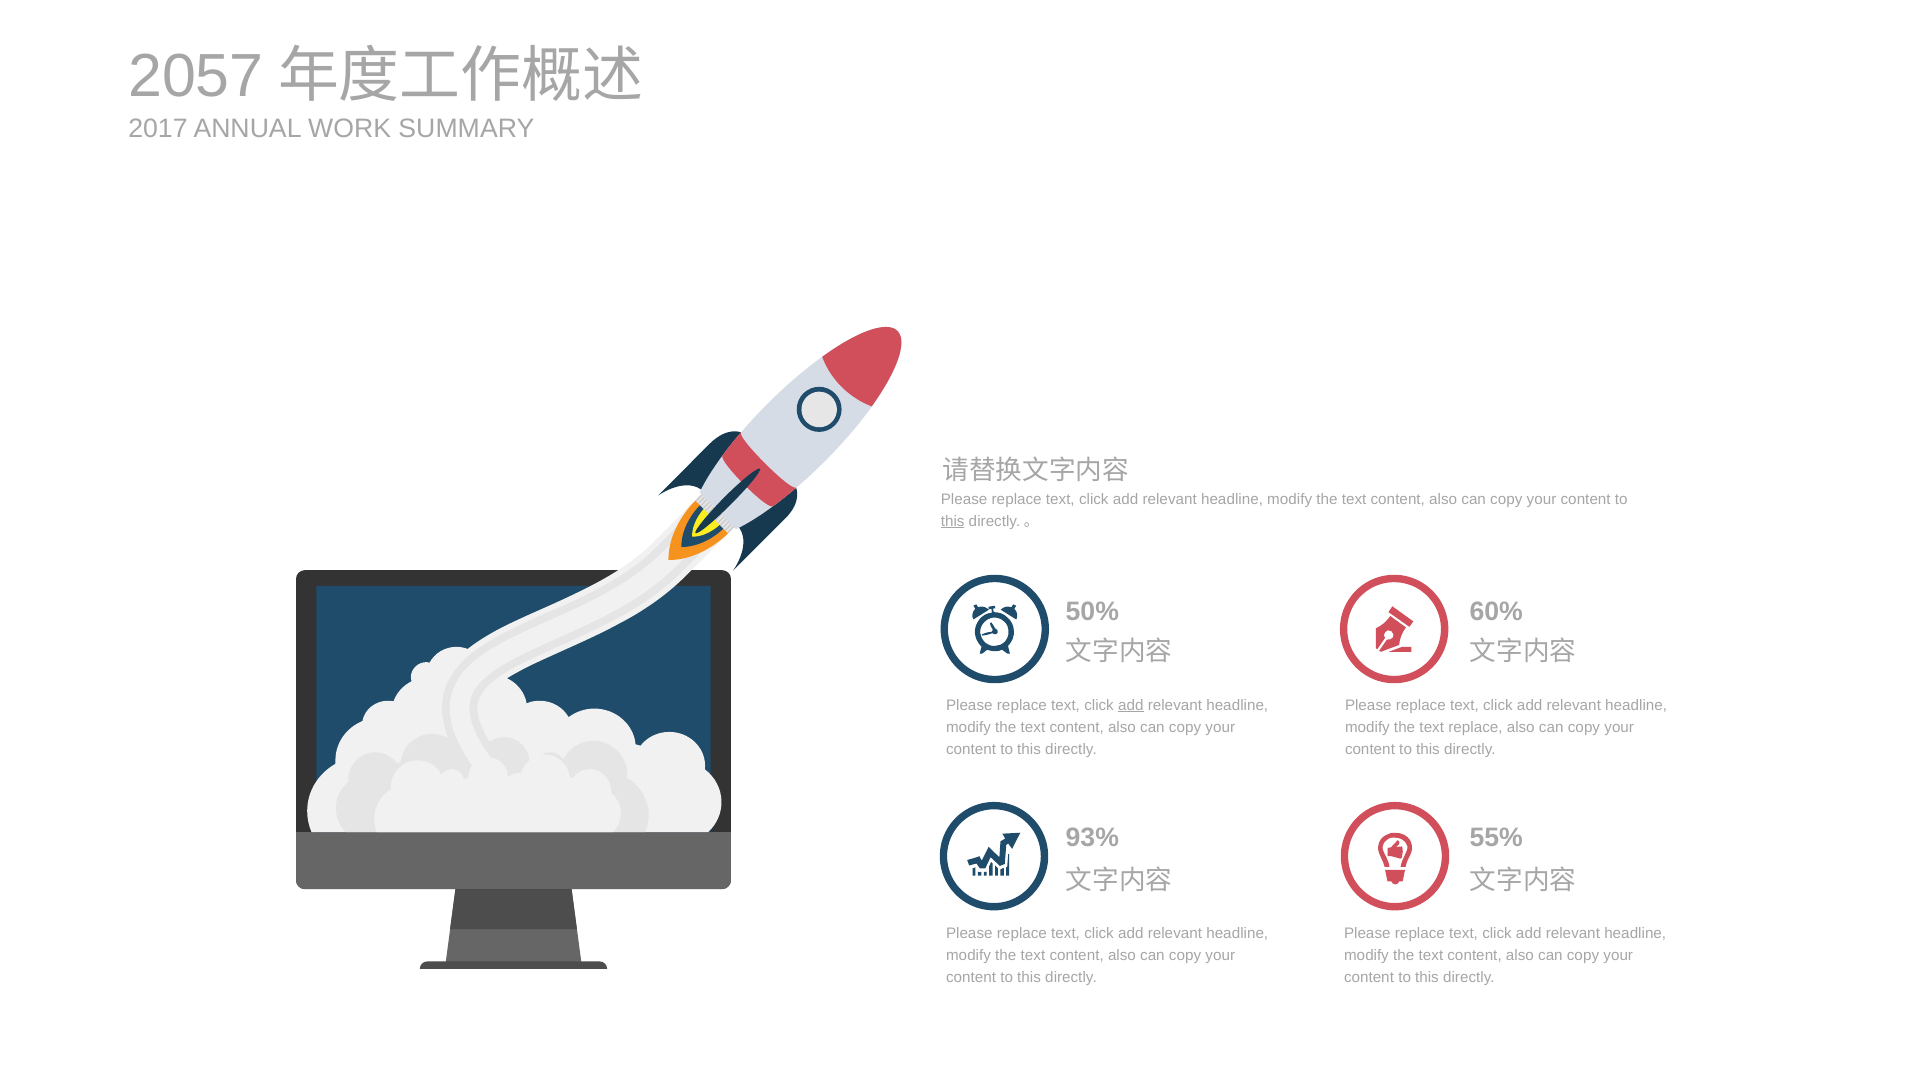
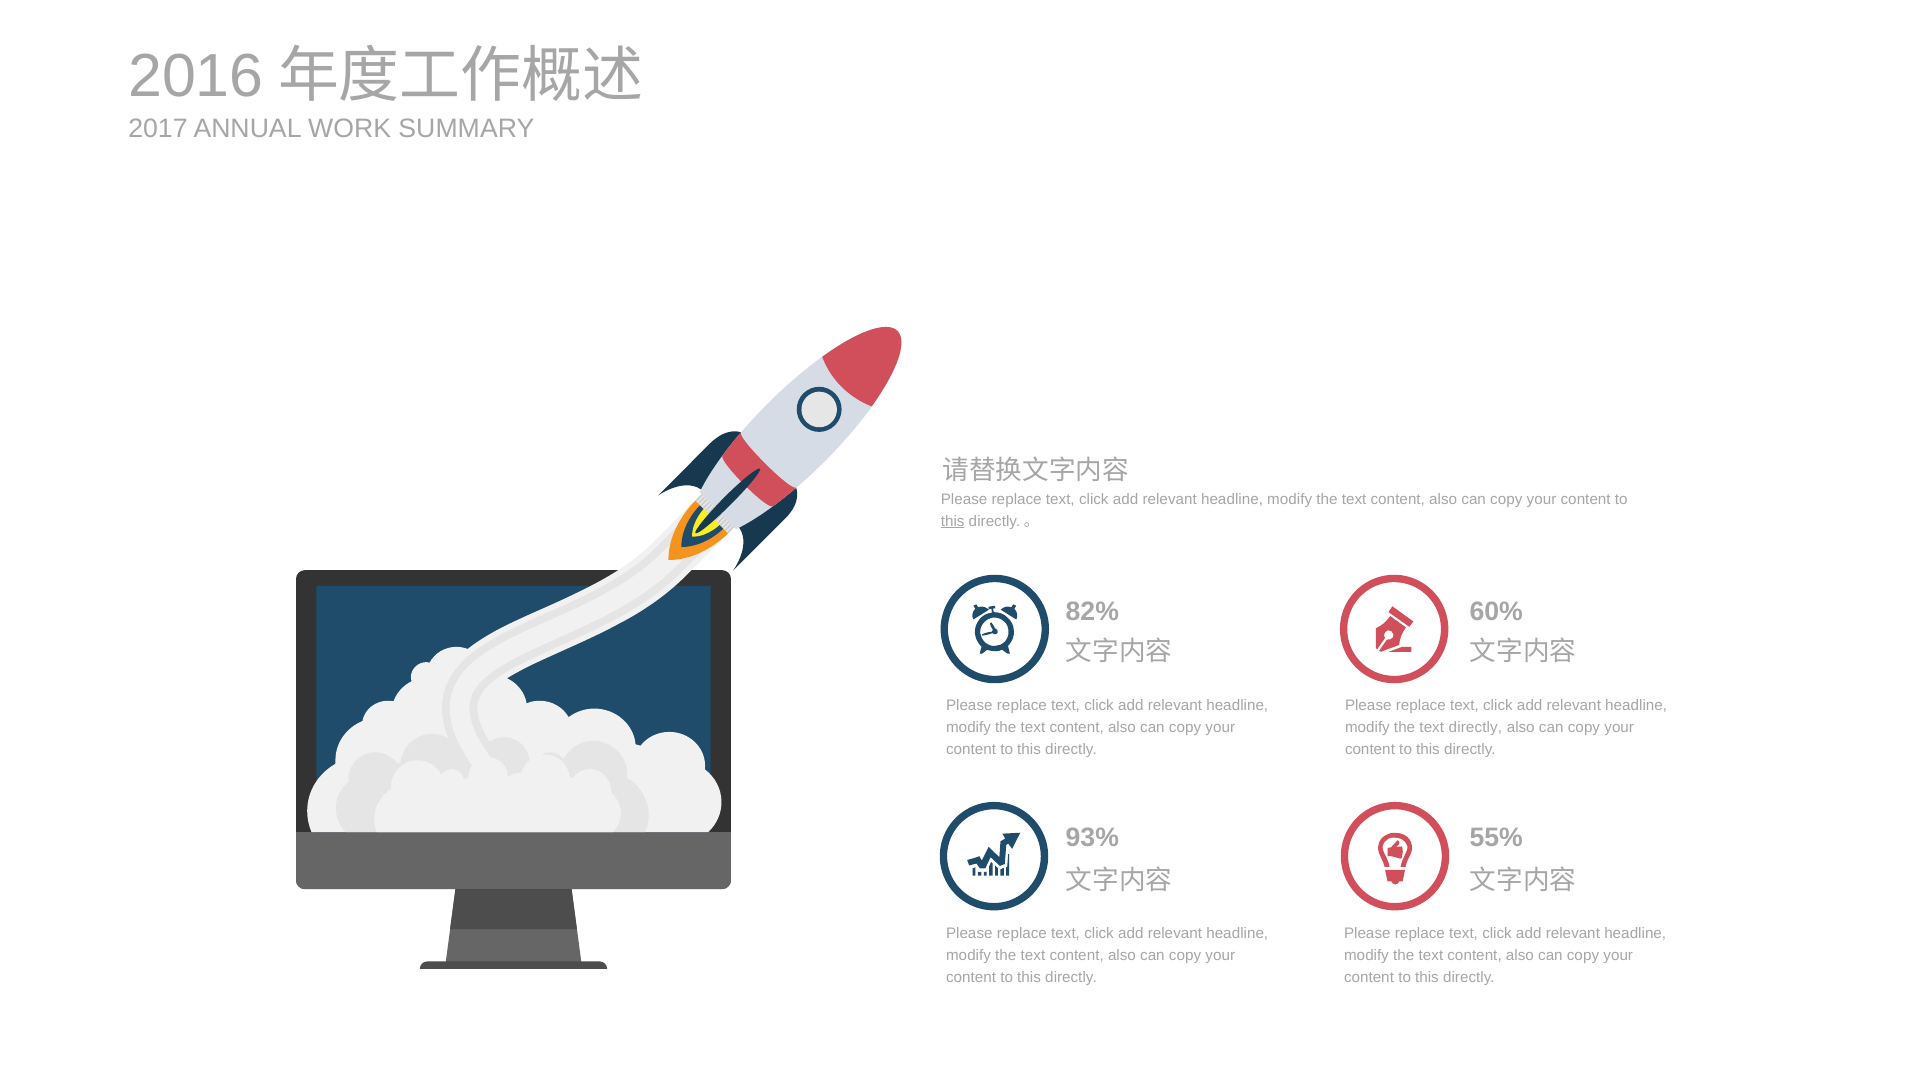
2057: 2057 -> 2016 (196, 76)
50%: 50% -> 82% (1092, 611)
add underline: present -> none (1131, 705)
text replace: replace -> directly (1475, 727)
